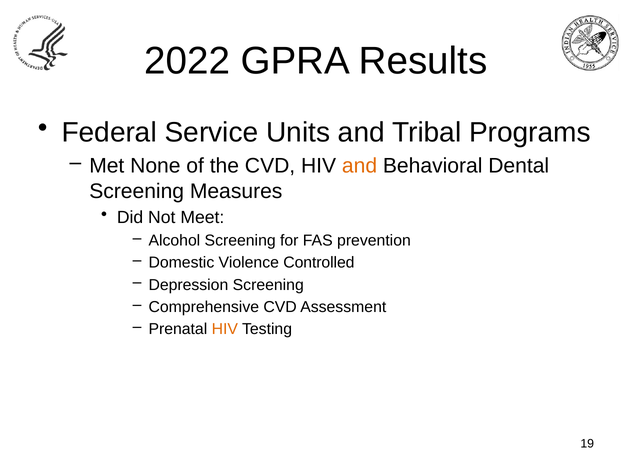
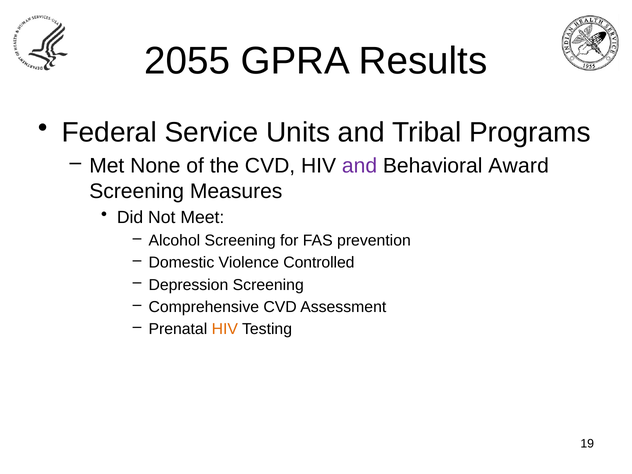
2022: 2022 -> 2055 (187, 61)
and colour: orange -> purple (360, 166)
Dental: Dental -> Award (519, 166)
